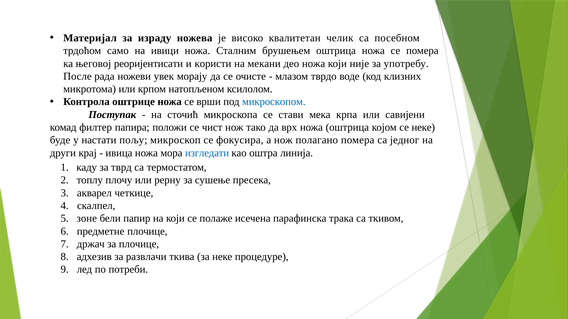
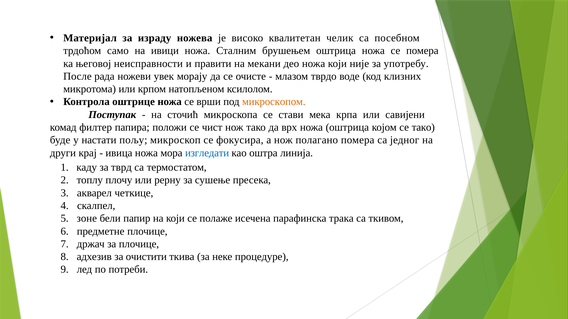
реоријентисати: реоријентисати -> неисправности (148, 64)
користи: користи -> правити (213, 64)
микроскопом colour: blue -> orange (274, 102)
се неке: неке -> тако (423, 128)
развлачи: развлачи -> очистити (146, 257)
